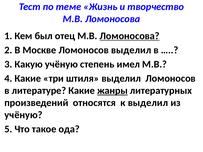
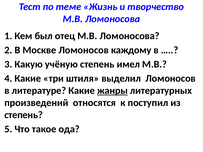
Ломоносова underline: present -> none (130, 36)
Ломоносов выделил: выделил -> каждому (131, 50)
к выделил: выделил -> поступил (148, 103)
учёную: учёную -> степень (24, 115)
